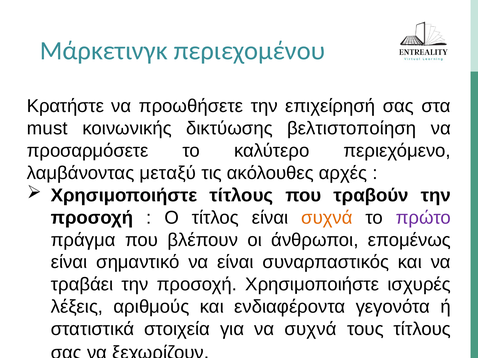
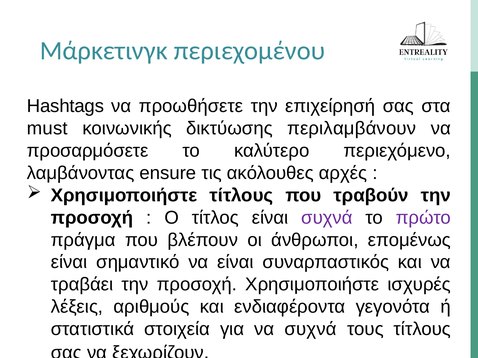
Κρατήστε: Κρατήστε -> Hashtags (65, 106)
βελτιστοποίηση: βελτιστοποίηση -> περιλαμβάνουν (352, 129)
μεταξύ: μεταξύ -> ensure (168, 173)
συχνά colour: orange -> purple (327, 218)
